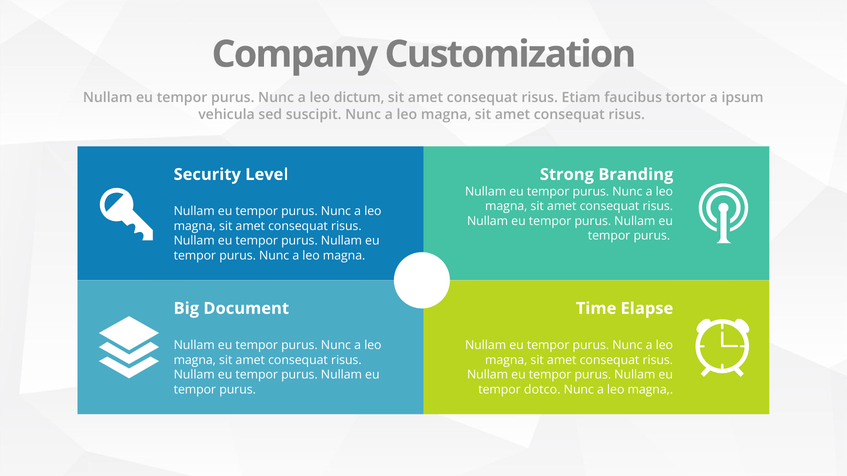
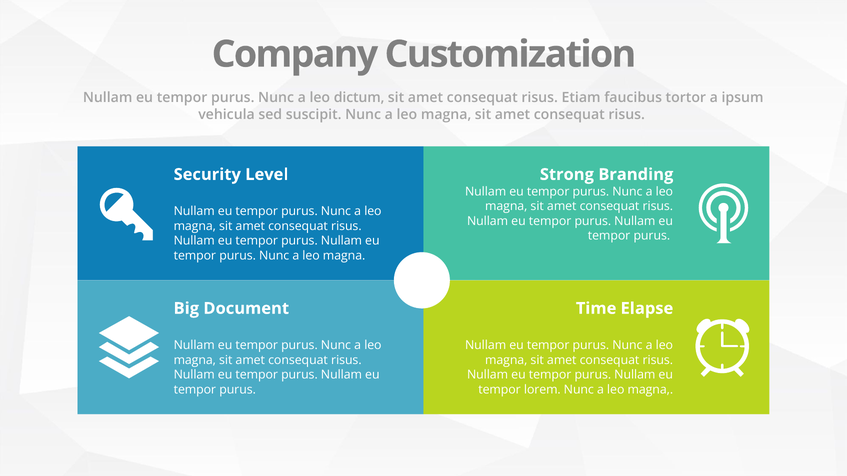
dotco: dotco -> lorem (542, 390)
